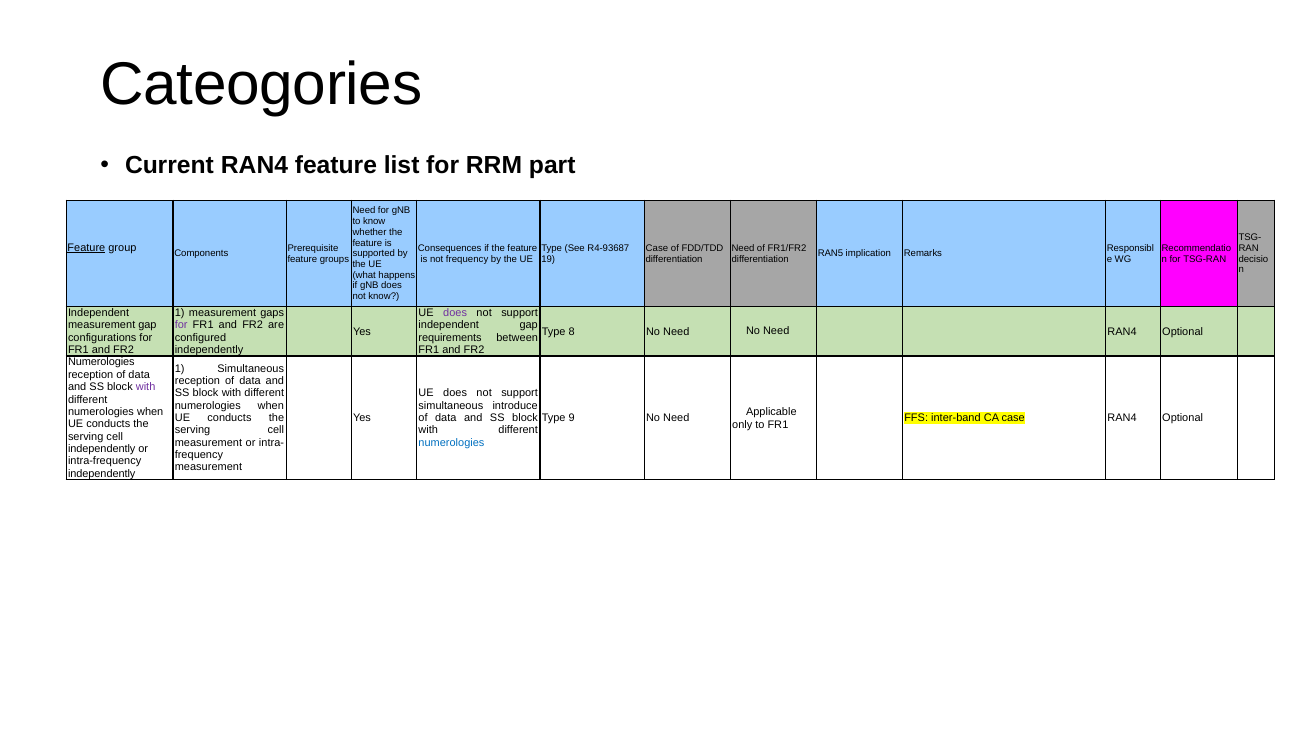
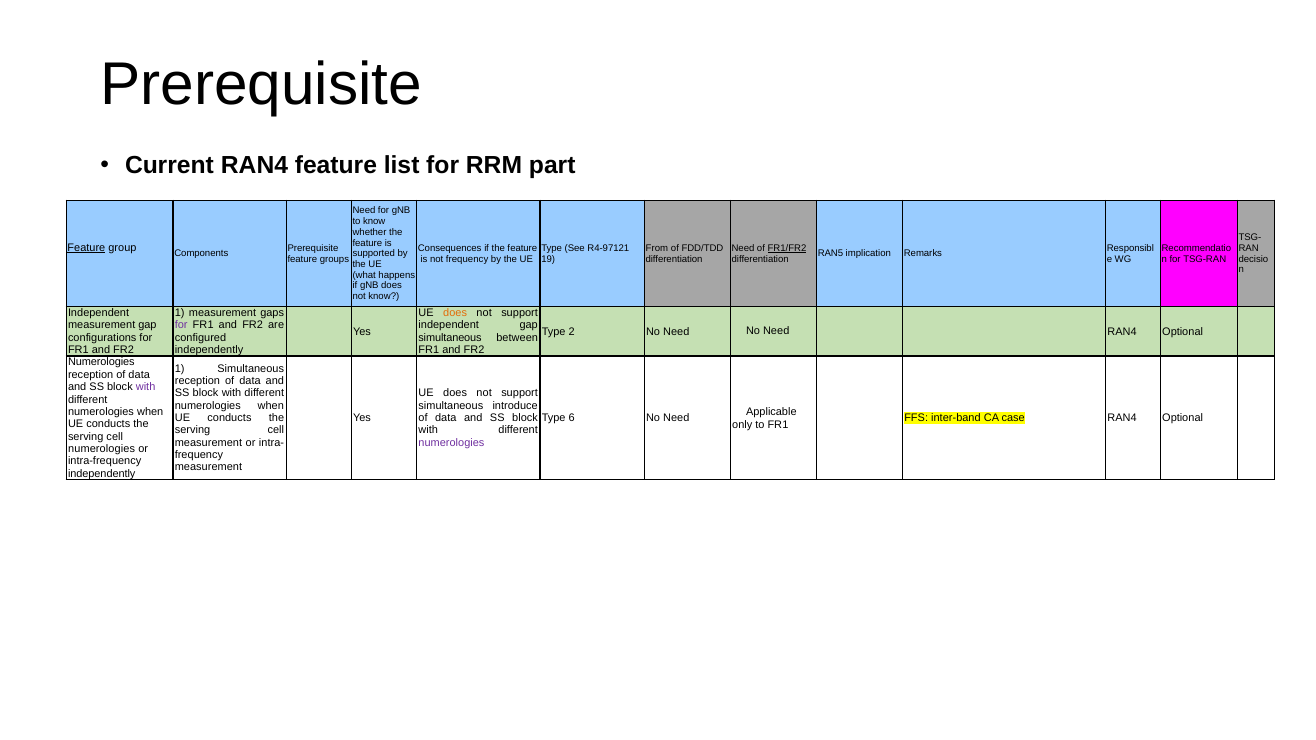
Cateogories: Cateogories -> Prerequisite (261, 84)
R4-93687: R4-93687 -> R4-97121 (608, 248)
Case: Case -> From (657, 248)
FR1/FR2 underline: none -> present (787, 248)
does colour: purple -> orange (455, 313)
8: 8 -> 2 (572, 332)
requirements: requirements -> simultaneous (450, 338)
9: 9 -> 6 (572, 418)
numerologies colour: blue -> purple (451, 443)
independently: independently -> numerologies (102, 449)
